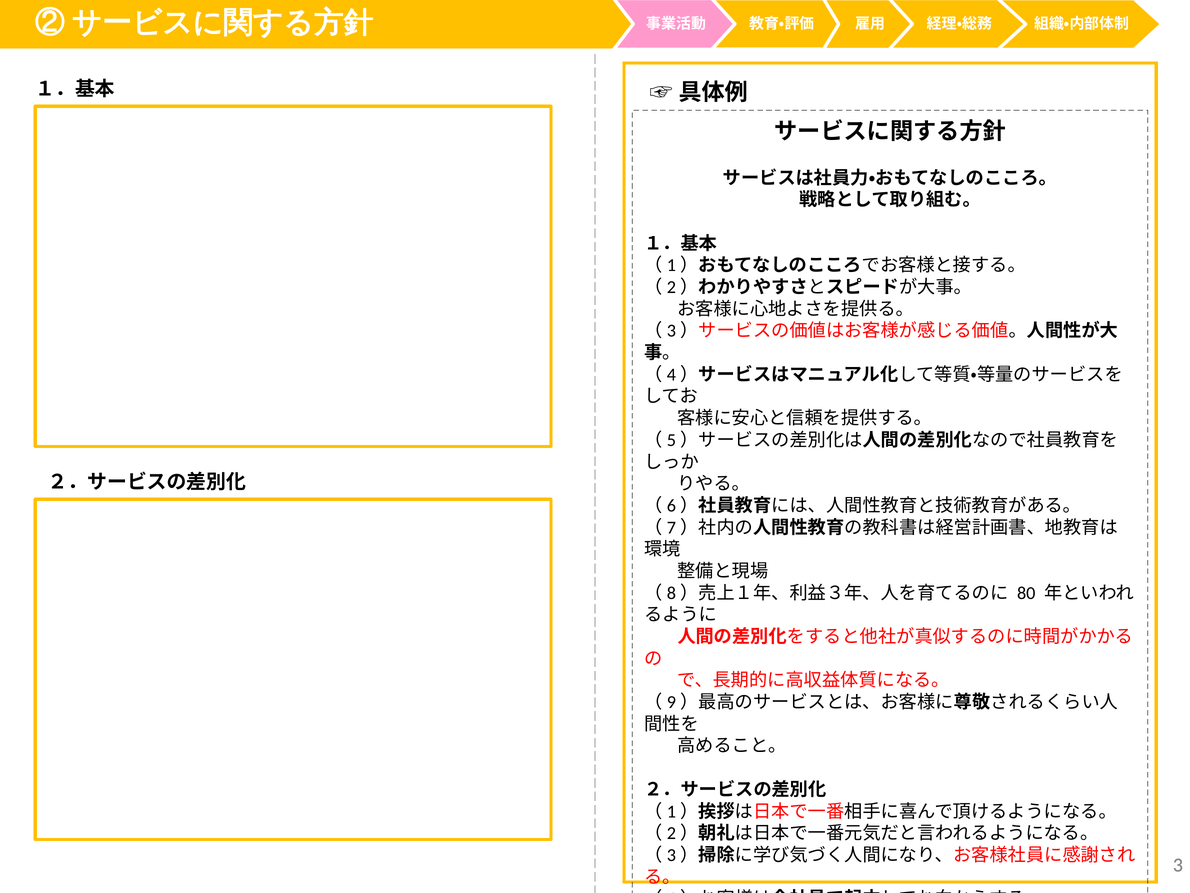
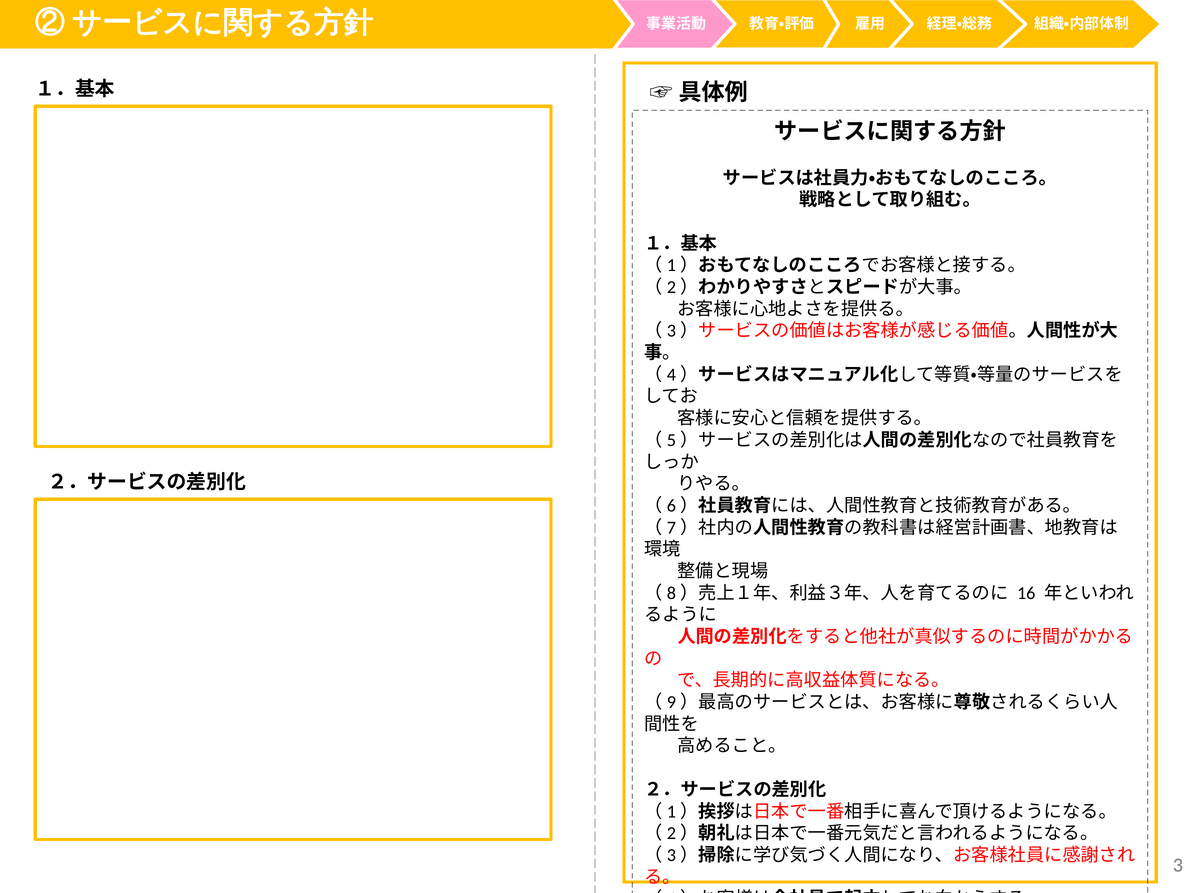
80: 80 -> 16 (1026, 593)
